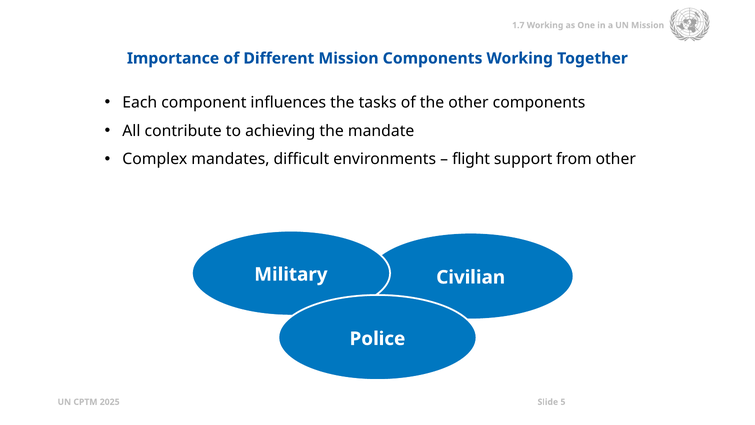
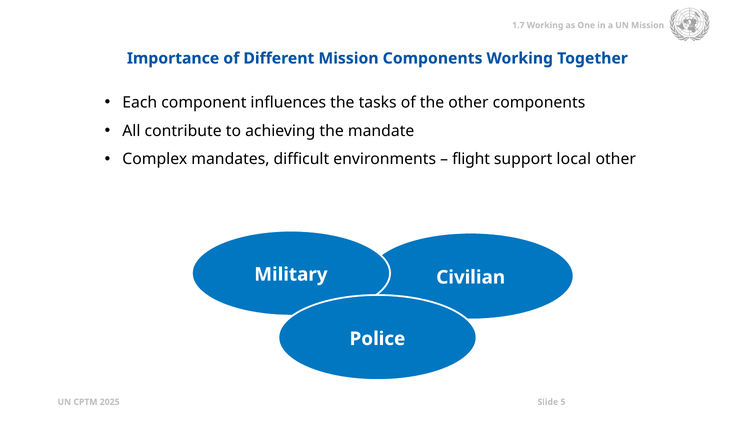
from: from -> local (574, 159)
